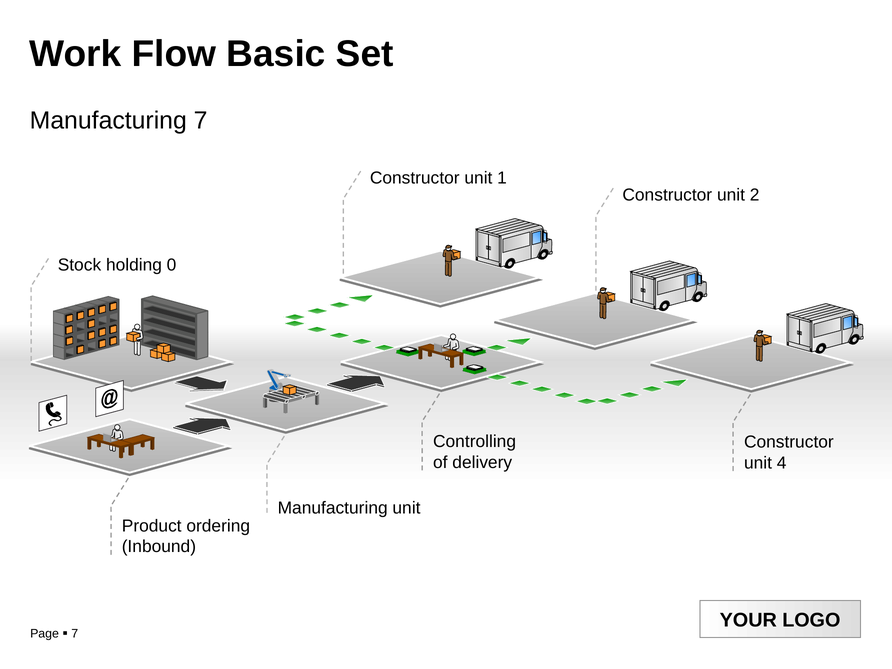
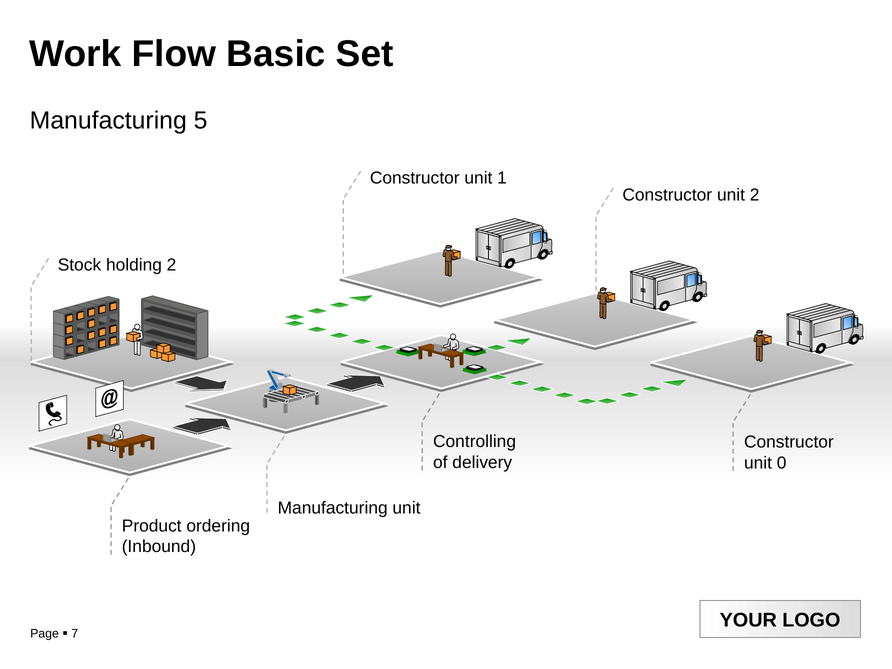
Manufacturing 7: 7 -> 5 (201, 121)
holding 0: 0 -> 2 (172, 265)
4: 4 -> 0 (782, 463)
